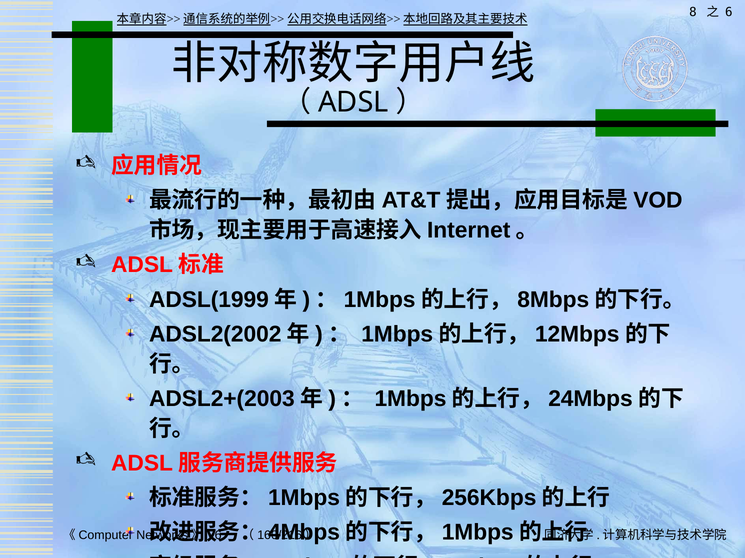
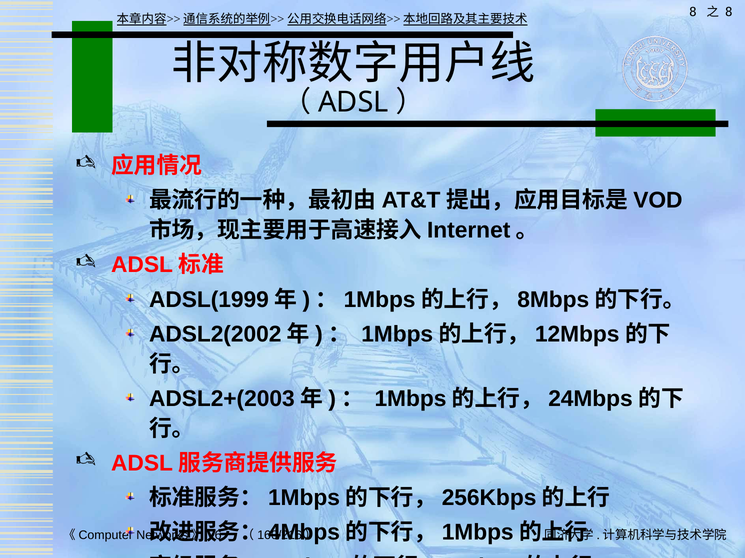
6: 6 -> 8 (729, 12)
